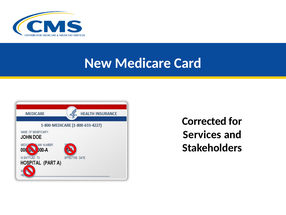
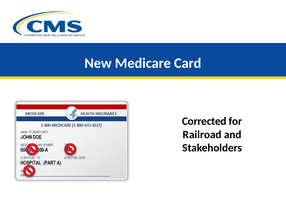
Services: Services -> Railroad (202, 134)
